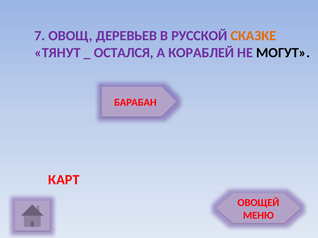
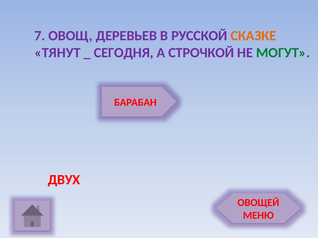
ОСТАЛСЯ: ОСТАЛСЯ -> СЕГОДНЯ (124, 53)
КОРАБЛЕЙ: КОРАБЛЕЙ -> СТРОЧКОЙ (201, 53)
МОГУТ colour: black -> green (283, 53)
КАРТ: КАРТ -> ДВУХ (64, 180)
